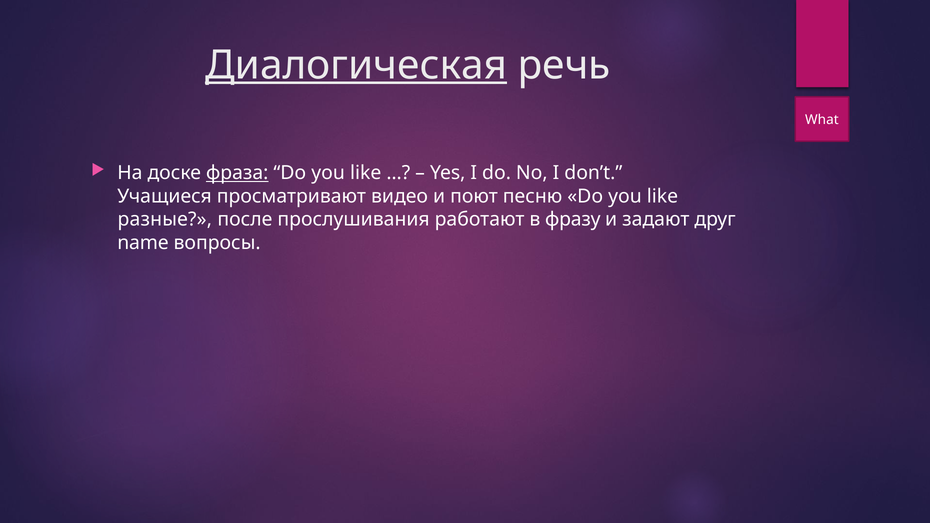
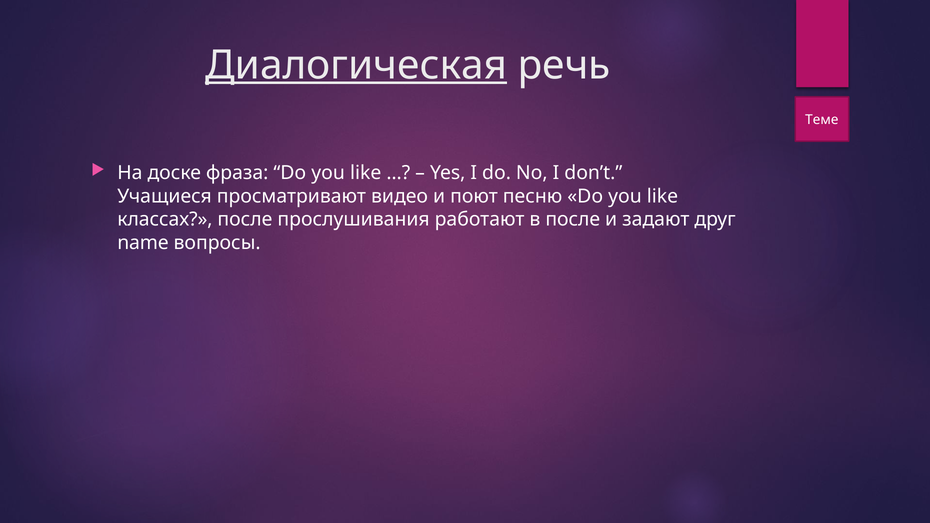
What: What -> Теме (822, 120)
фраза underline: present -> none (237, 173)
разные: разные -> классах (165, 220)
в фразу: фразу -> после (573, 220)
